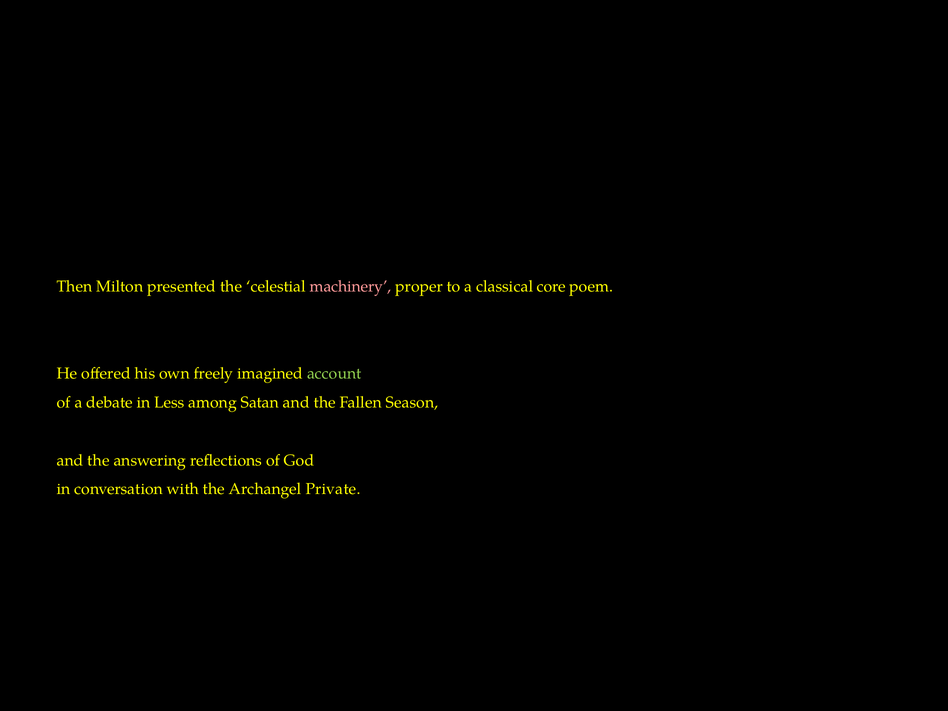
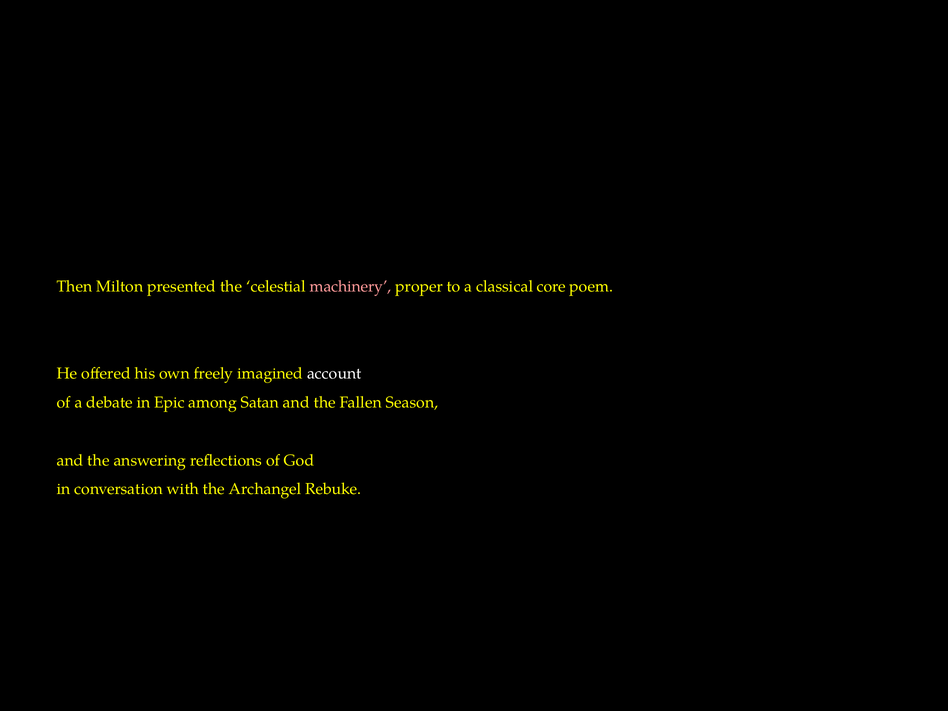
account colour: light green -> white (334, 373)
Less: Less -> Epic (170, 402)
Private: Private -> Rebuke (333, 489)
